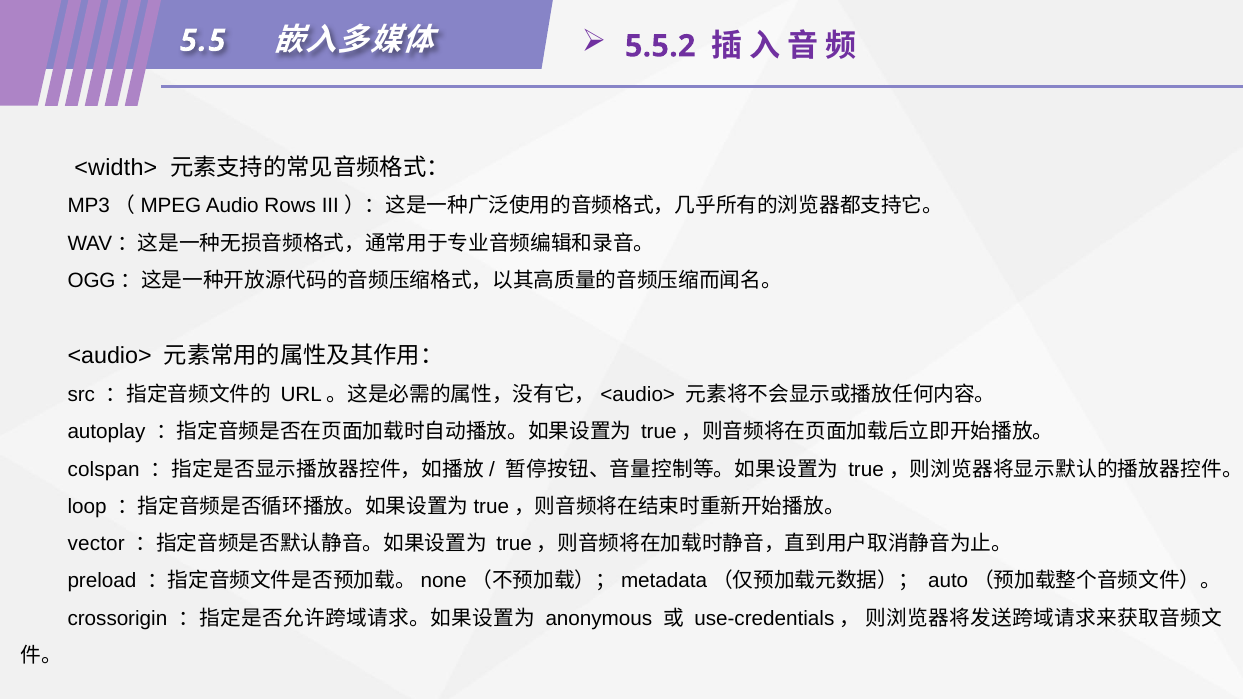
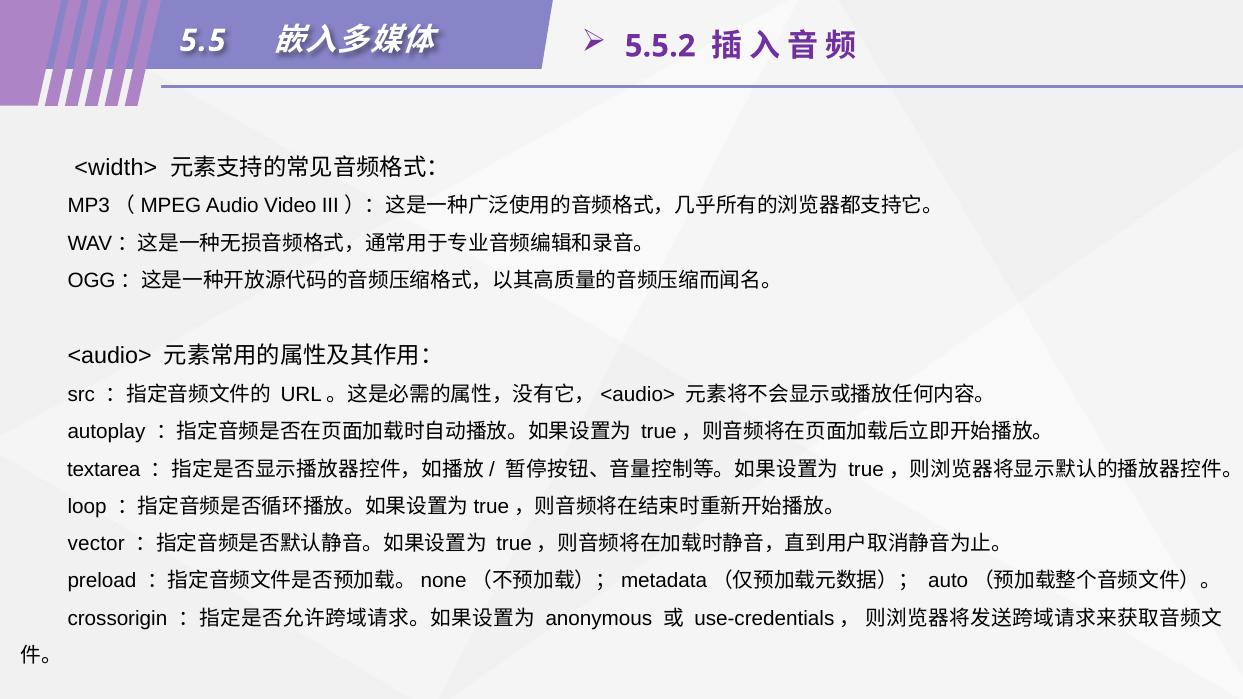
Rows: Rows -> Video (290, 206)
colspan: colspan -> textarea (104, 469)
